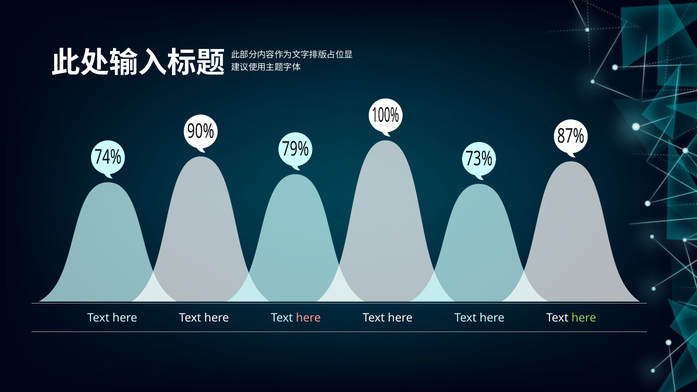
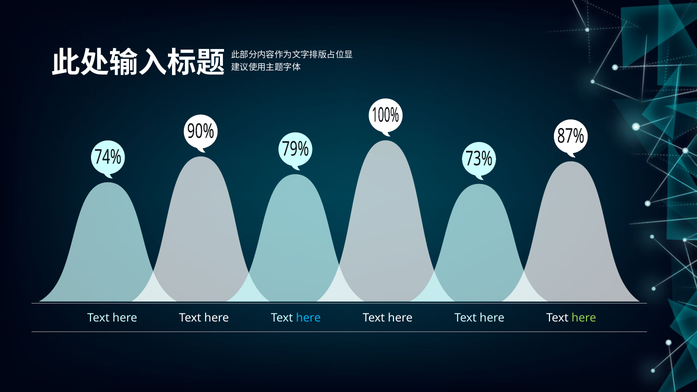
here colour: pink -> light blue (308, 318)
